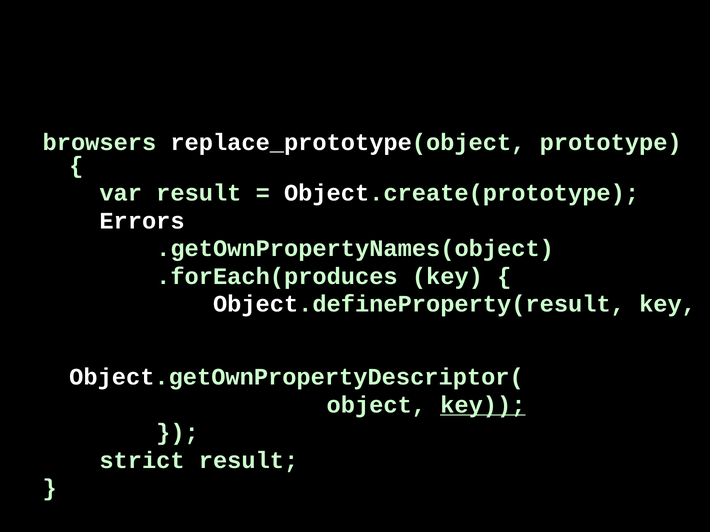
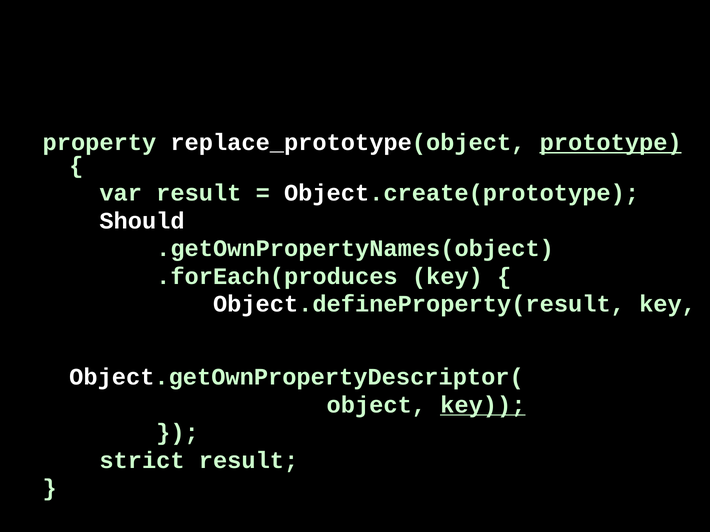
browsers: browsers -> property (99, 143)
prototype underline: none -> present (611, 143)
Errors: Errors -> Should (142, 221)
